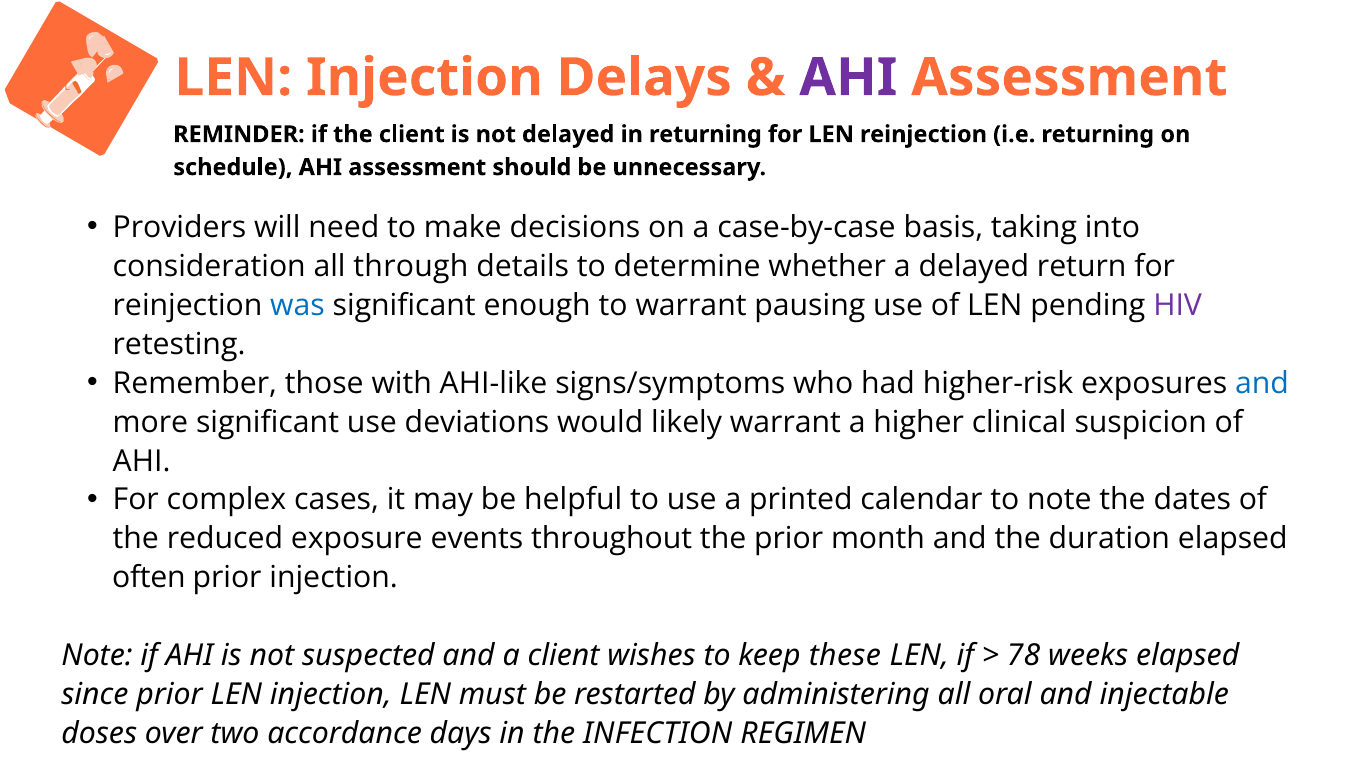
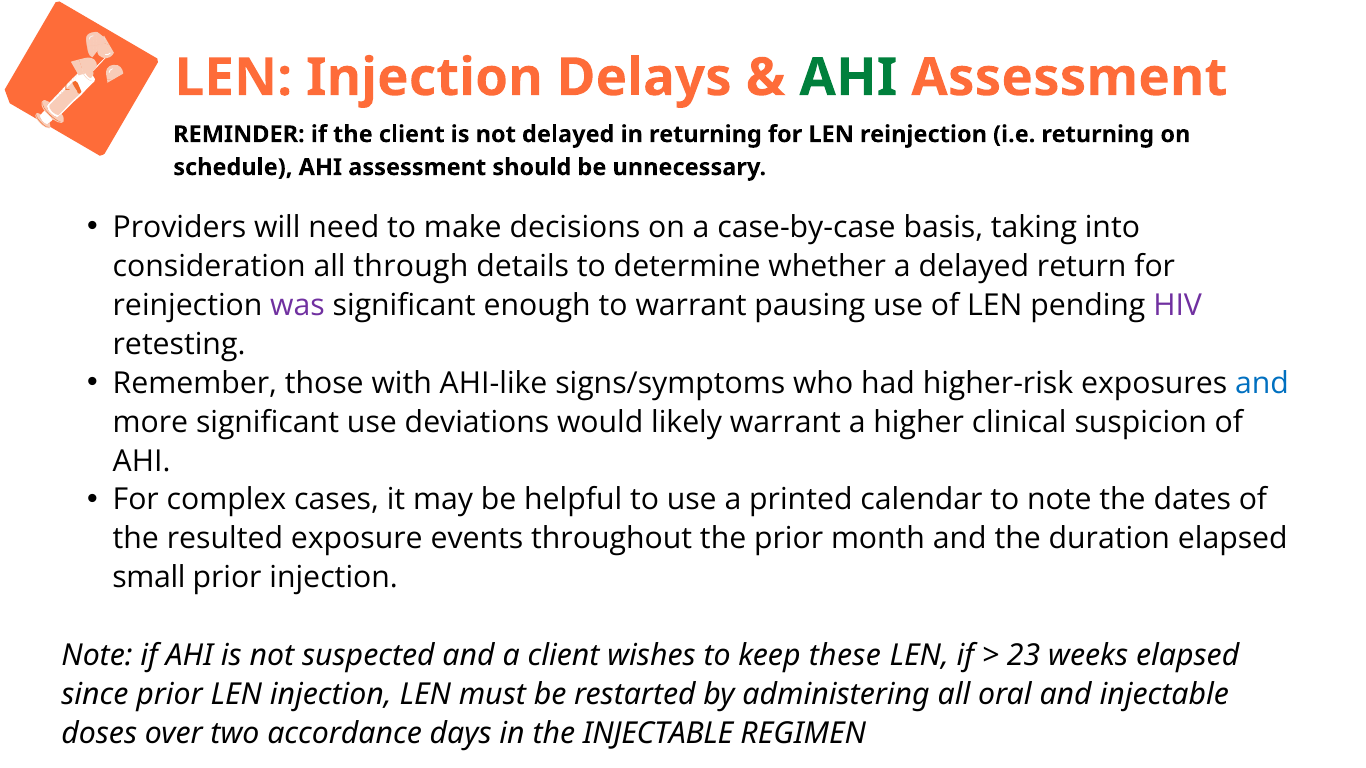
AHI colour: purple -> green (848, 78)
was colour: blue -> purple (298, 305)
reduced: reduced -> resulted (225, 539)
often: often -> small (149, 578)
78: 78 -> 23 (1024, 656)
the INFECTION: INFECTION -> INJECTABLE (658, 734)
